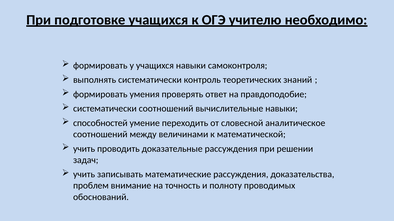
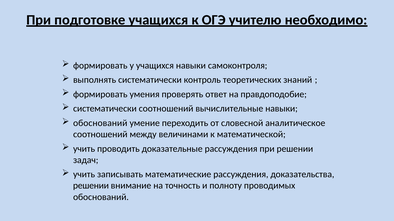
способностей: способностей -> обоснований (100, 123)
проблем: проблем -> решении (91, 186)
